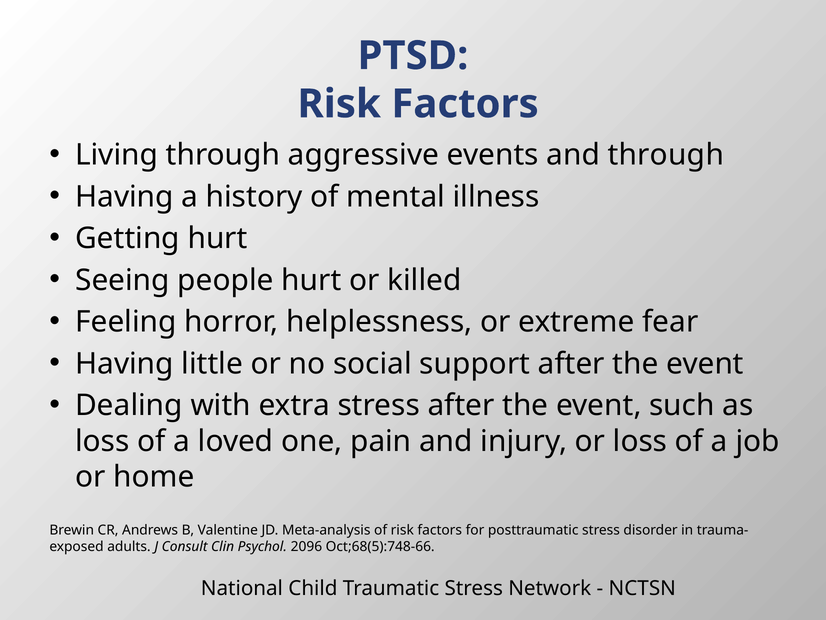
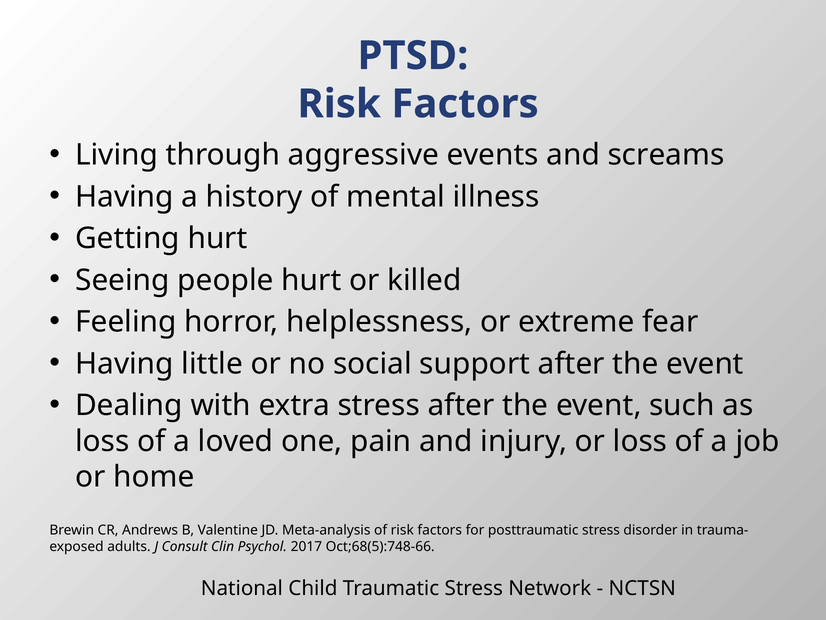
and through: through -> screams (666, 155)
2096: 2096 -> 2017 (306, 546)
